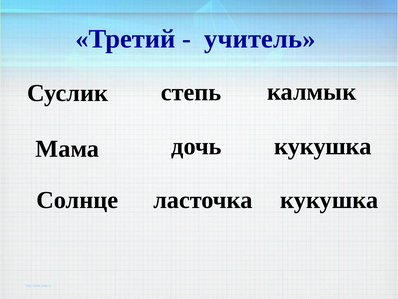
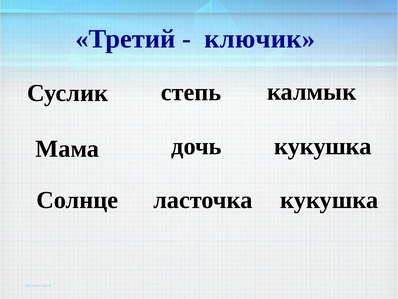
учитель: учитель -> ключик (260, 39)
